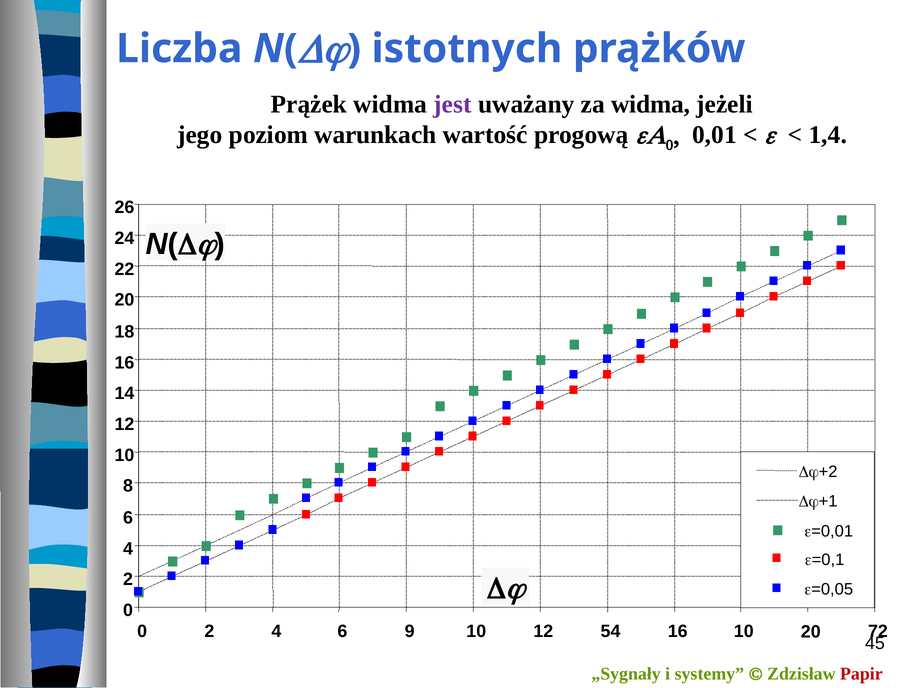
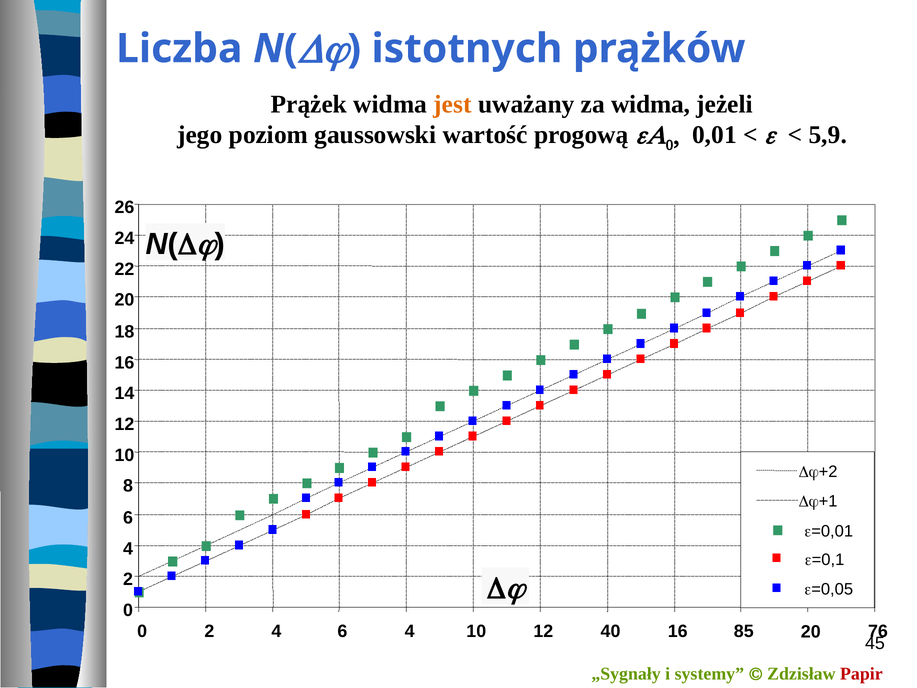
jest colour: purple -> orange (453, 104)
warunkach: warunkach -> gaussowski (375, 135)
1,4: 1,4 -> 5,9 (828, 135)
6 9: 9 -> 4 (410, 631)
54: 54 -> 40 (611, 631)
16 10: 10 -> 85 (744, 631)
72: 72 -> 76 (878, 631)
